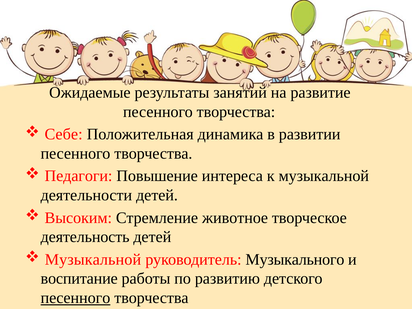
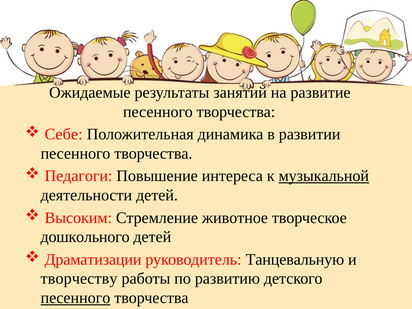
музыкальной underline: none -> present (324, 176)
деятельность: деятельность -> дошкольного (85, 237)
Музыкальной: Музыкальной -> Драматизации (93, 259)
Музыкального: Музыкального -> Танцевальную (295, 259)
воспитание: воспитание -> творчеству (79, 279)
